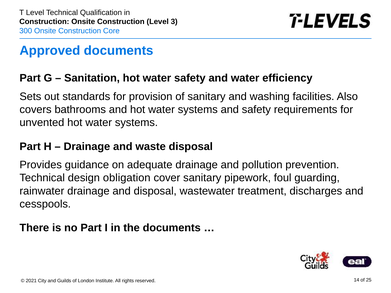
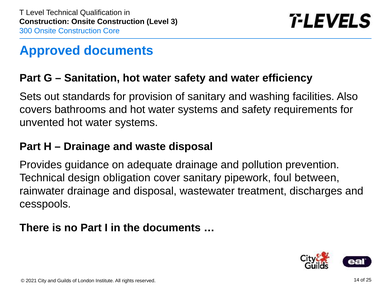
guarding: guarding -> between (317, 178)
